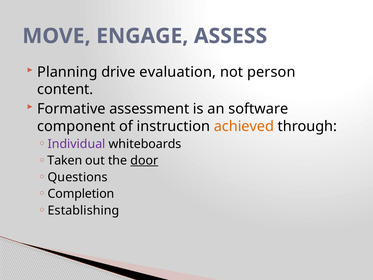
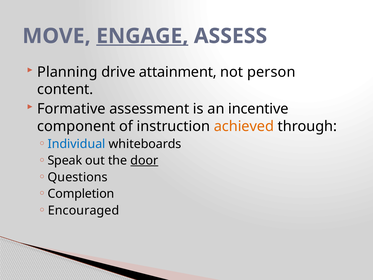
ENGAGE underline: none -> present (142, 36)
evaluation: evaluation -> attainment (178, 72)
software: software -> incentive (258, 109)
Individual colour: purple -> blue (77, 144)
Taken: Taken -> Speak (65, 160)
Establishing: Establishing -> Encouraged (84, 210)
